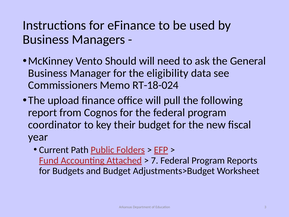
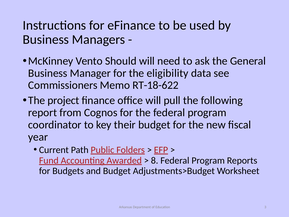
RT-18-024: RT-18-024 -> RT-18-622 (156, 85)
upload: upload -> project (63, 100)
Attached: Attached -> Awarded (124, 160)
7: 7 -> 8 (155, 160)
